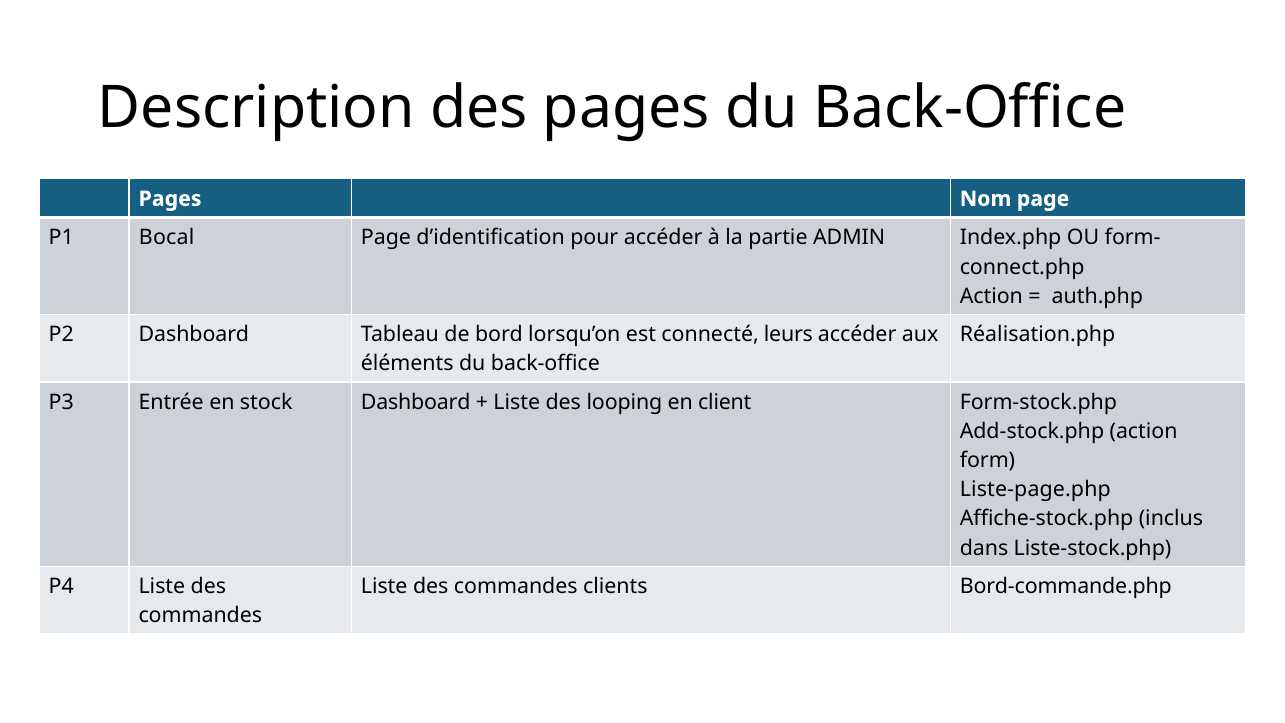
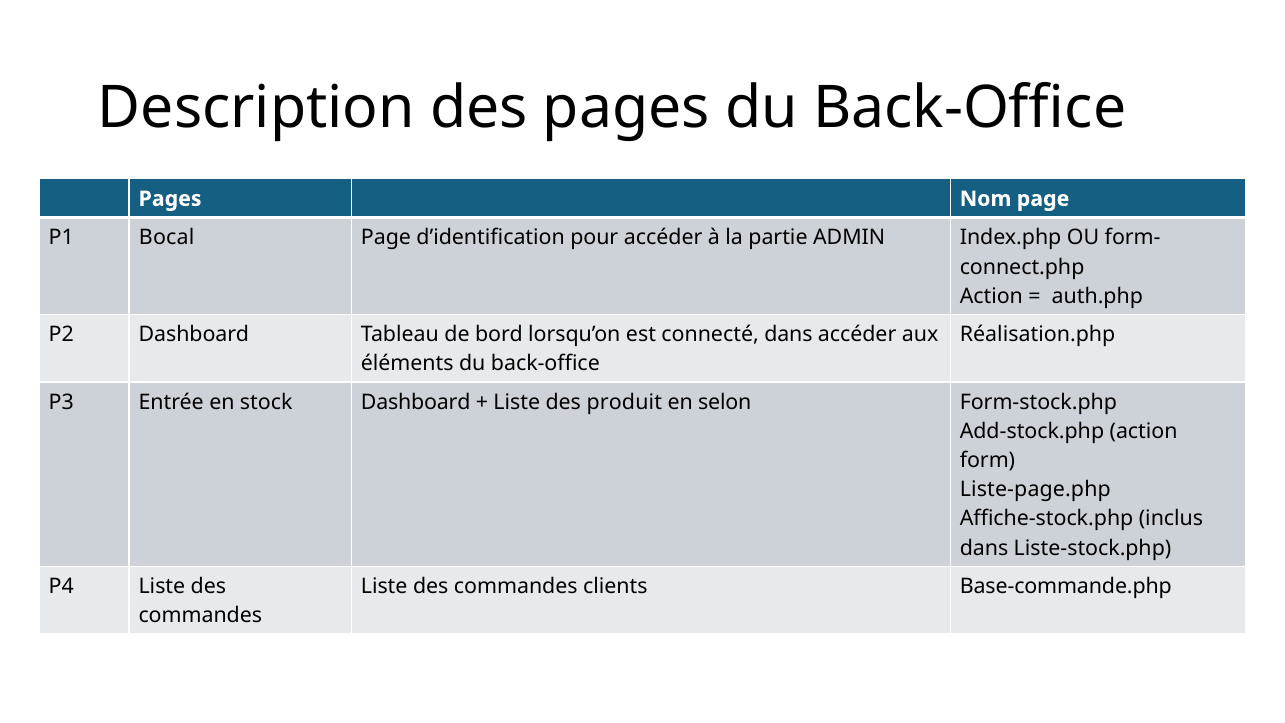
connecté leurs: leurs -> dans (788, 335)
looping: looping -> produit (624, 402)
client: client -> selon (725, 402)
Bord-commande.php: Bord-commande.php -> Base-commande.php (1066, 587)
